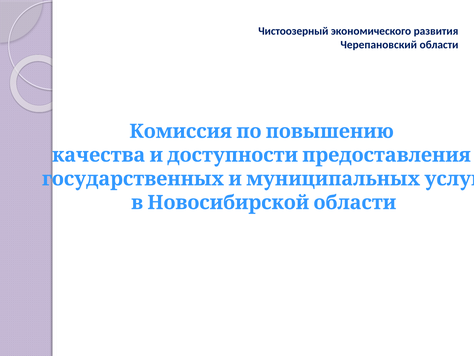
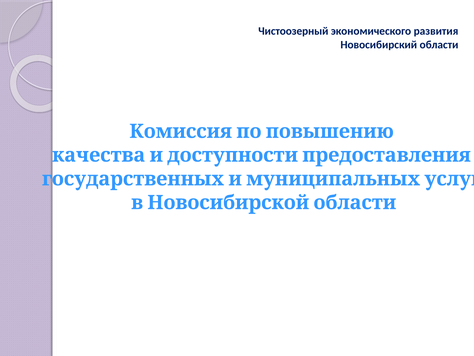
Черепановский: Черепановский -> Новосибирский (379, 45)
